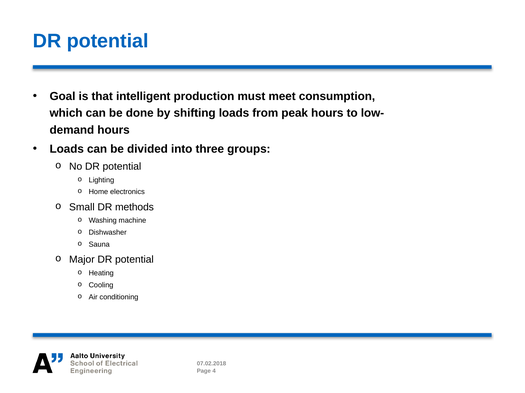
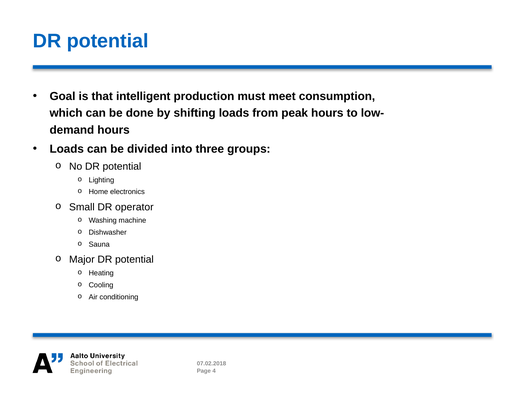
methods: methods -> operator (134, 207)
